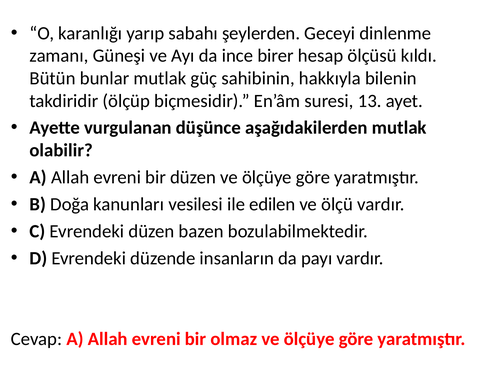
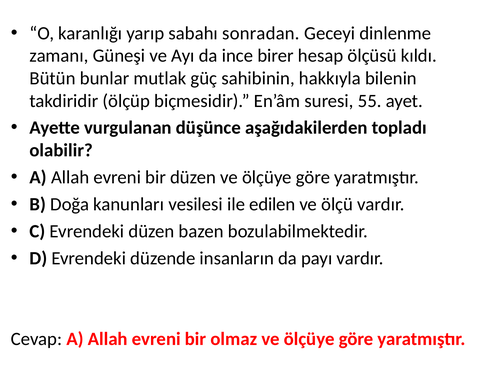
şeylerden: şeylerden -> sonradan (261, 33)
13: 13 -> 55 (370, 101)
aşağıdakilerden mutlak: mutlak -> topladı (399, 128)
